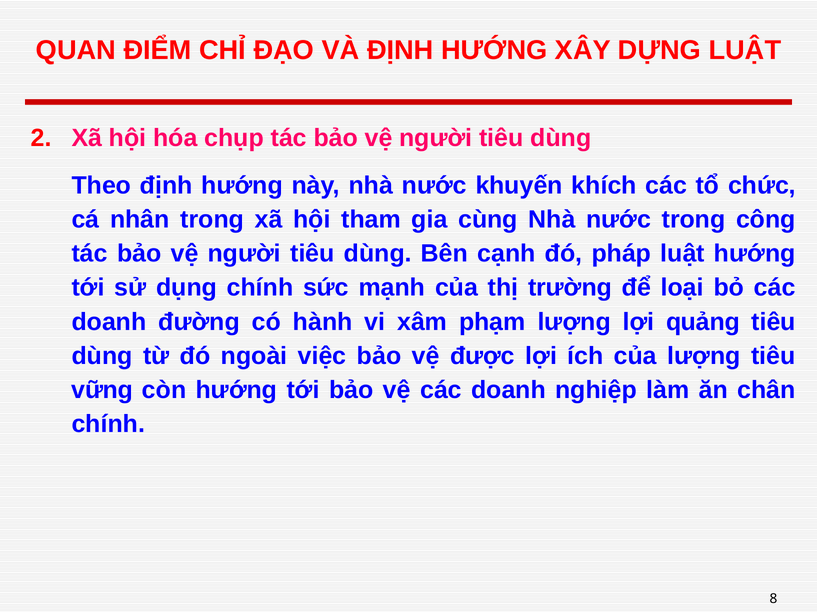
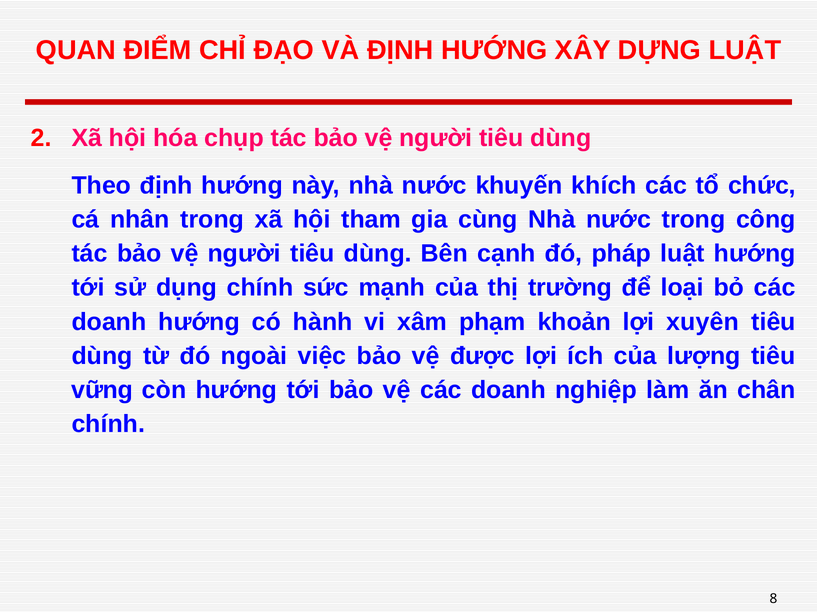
doanh đường: đường -> hướng (199, 322)
phạm lượng: lượng -> khoản (574, 322)
quảng: quảng -> xuyên (703, 322)
